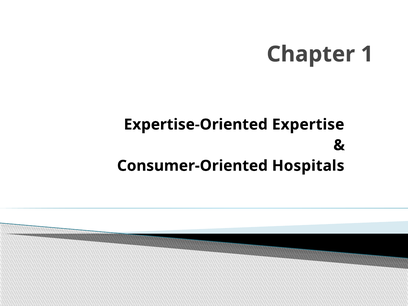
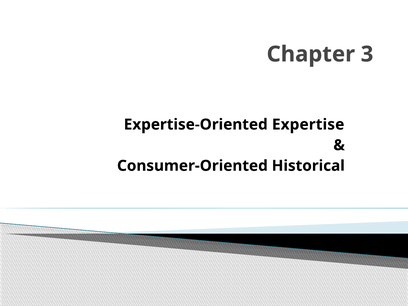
1: 1 -> 3 (367, 54)
Hospitals: Hospitals -> Historical (308, 166)
